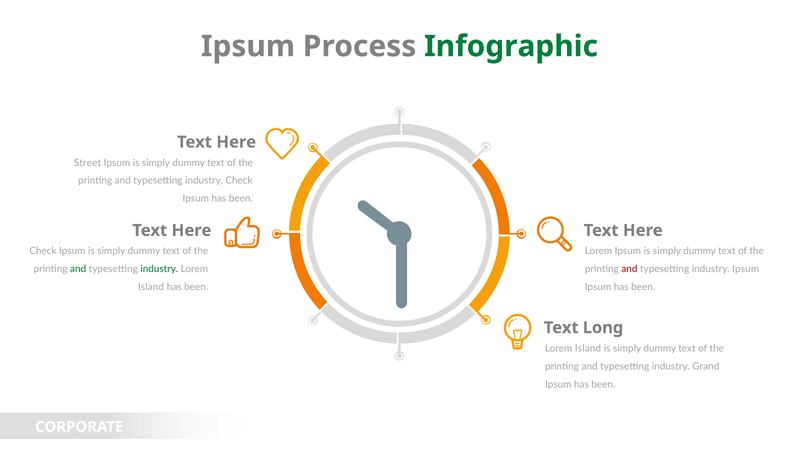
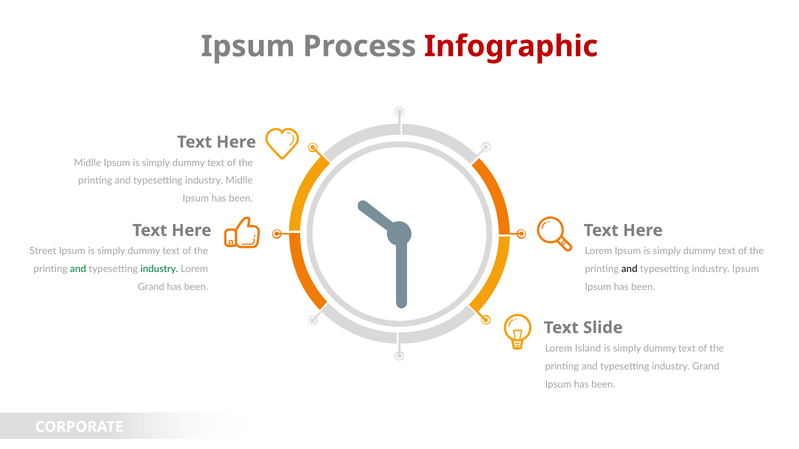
Infographic colour: green -> red (511, 46)
Street: Street -> Midlle (88, 163)
industry Check: Check -> Midlle (239, 181)
Check: Check -> Street (43, 251)
and colour: red -> black (629, 269)
Island: Island -> Grand (151, 287)
Long: Long -> Slide (603, 328)
